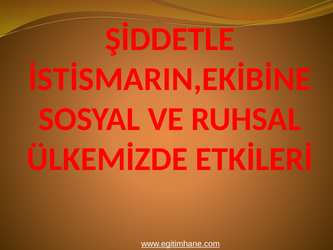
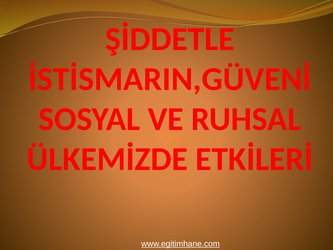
İSTİSMARIN,EKİBİNE: İSTİSMARIN,EKİBİNE -> İSTİSMARIN,GÜVENİ (170, 79)
